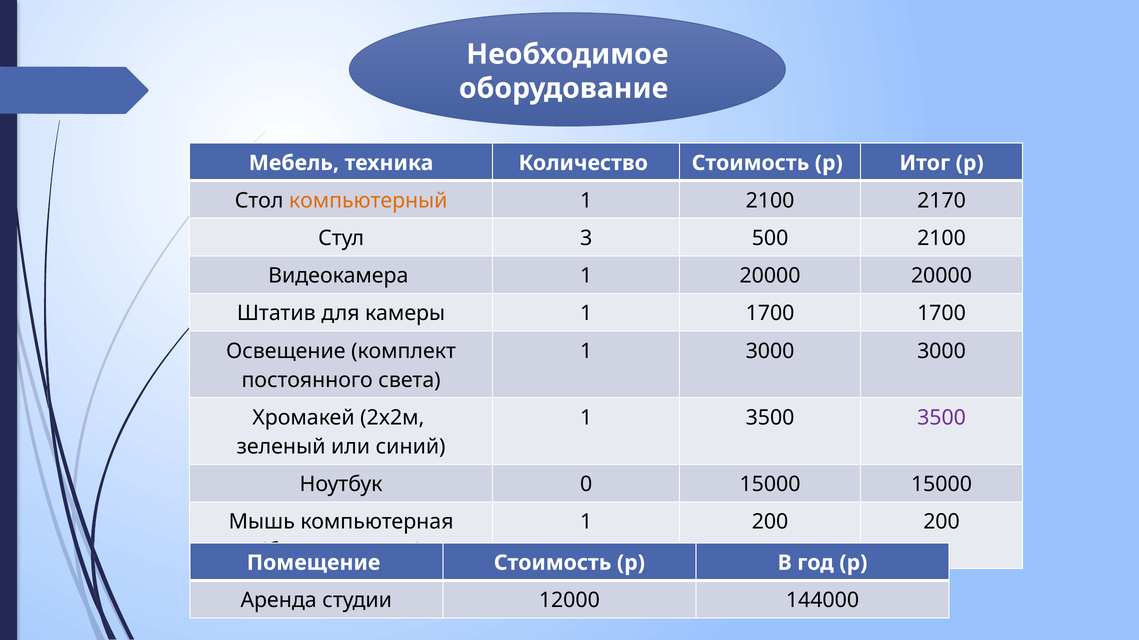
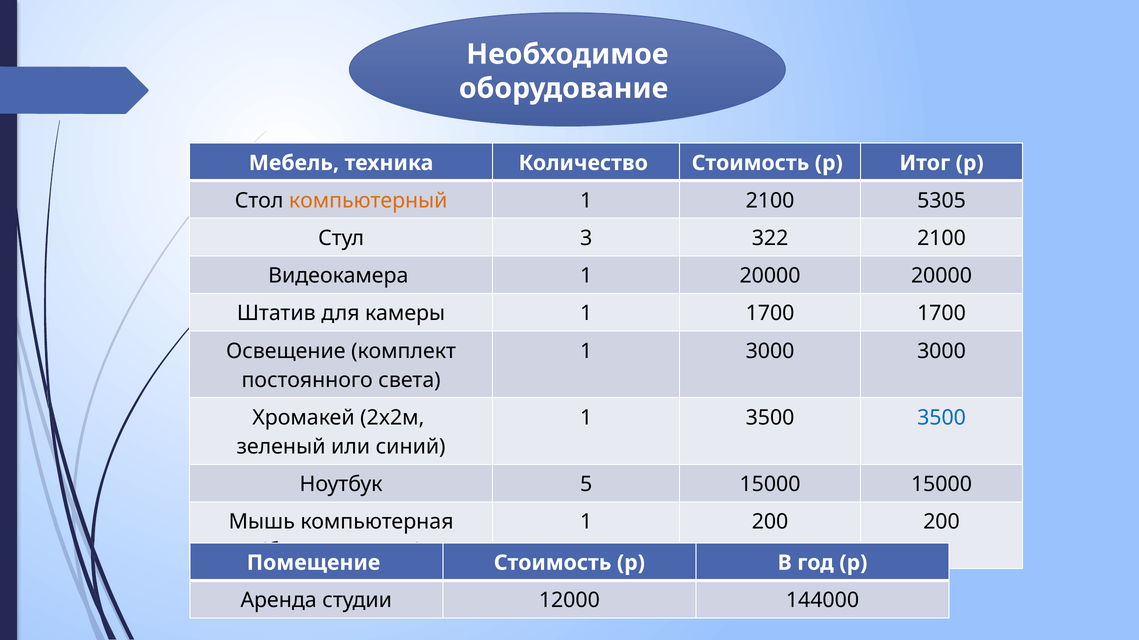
2170: 2170 -> 5305 (942, 201)
500: 500 -> 322 (770, 238)
3500 colour: purple -> blue (942, 418)
0: 0 -> 5 (586, 485)
